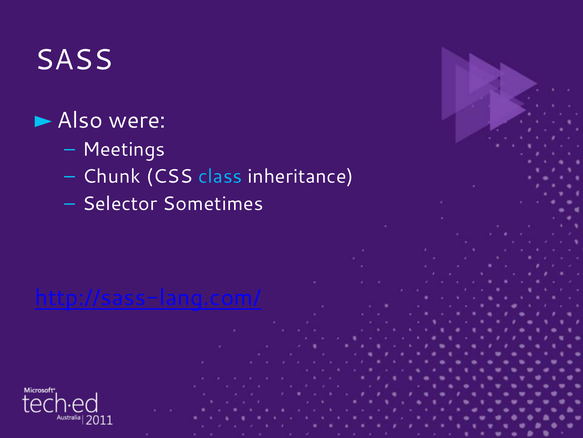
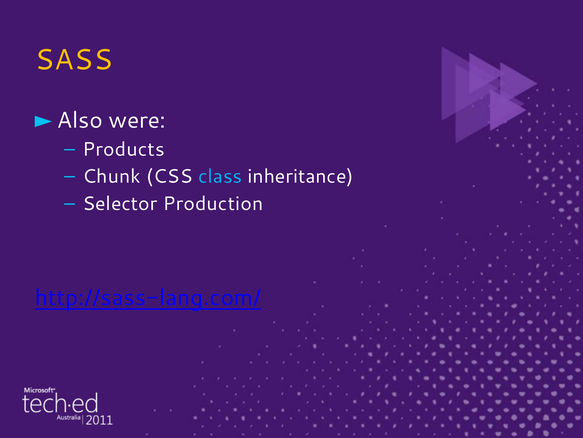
SASS colour: white -> yellow (74, 60)
Meetings: Meetings -> Products (124, 149)
Sometimes: Sometimes -> Production (213, 203)
